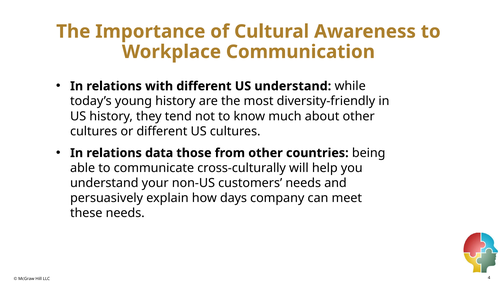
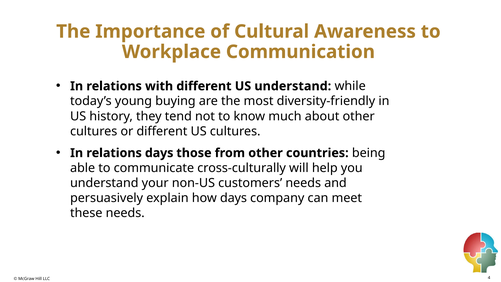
young history: history -> buying (175, 101)
relations data: data -> days (159, 153)
